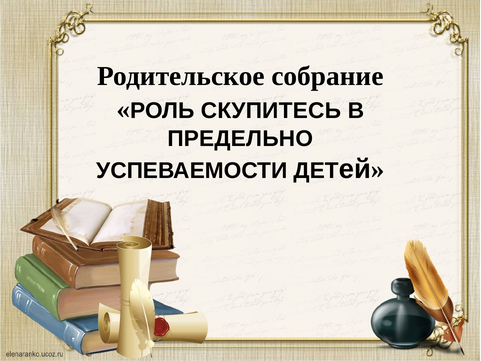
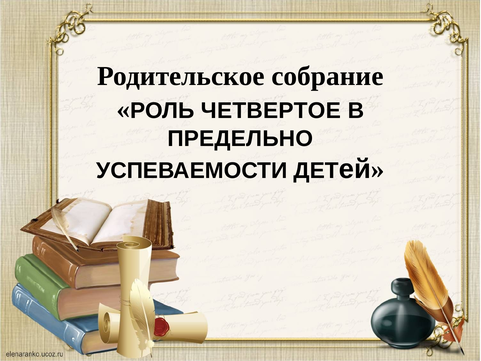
СКУПИТЕСЬ: СКУПИТЕСЬ -> ЧЕТВЕРТОЕ (271, 111)
